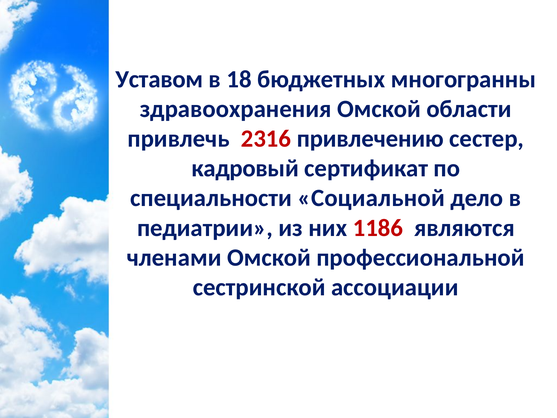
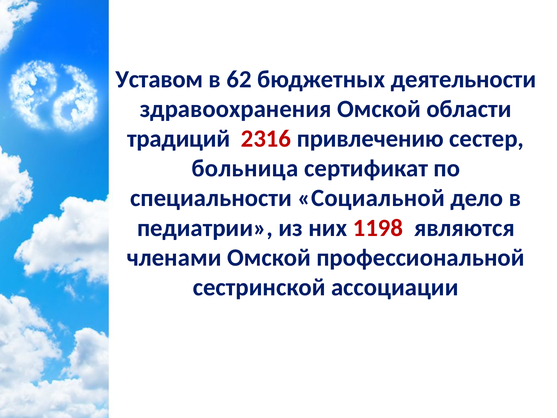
18: 18 -> 62 (239, 79)
многогранны: многогранны -> деятельности (464, 79)
привлечь: привлечь -> традиций (179, 139)
кадровый: кадровый -> больница (245, 168)
1186: 1186 -> 1198 (378, 228)
